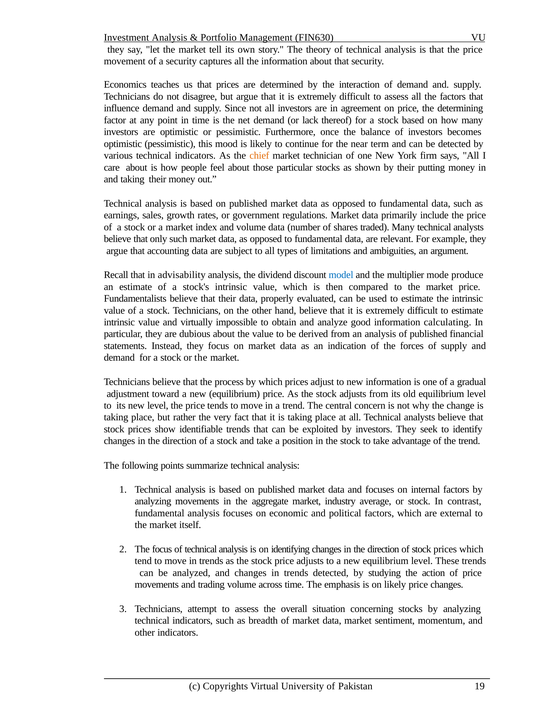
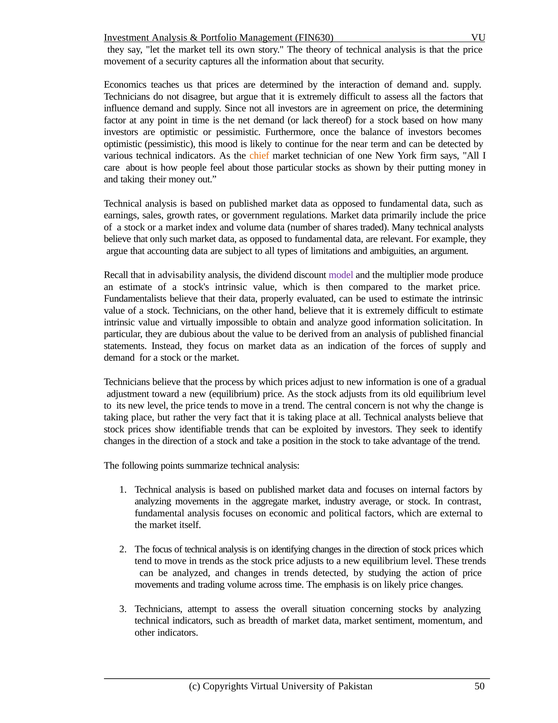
model colour: blue -> purple (341, 275)
calculating: calculating -> solicitation (448, 322)
19: 19 -> 50 (480, 685)
